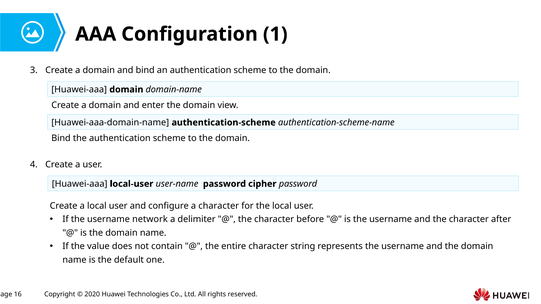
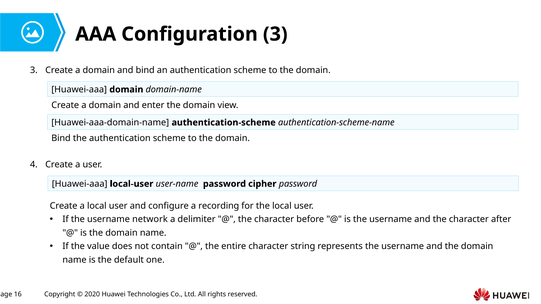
Configuration 1: 1 -> 3 (275, 34)
a character: character -> recording (219, 206)
